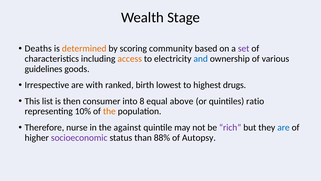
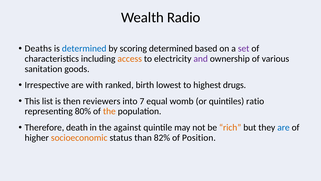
Stage: Stage -> Radio (184, 17)
determined colour: orange -> blue (84, 49)
scoring community: community -> determined (171, 49)
and colour: blue -> purple (201, 59)
guidelines: guidelines -> sanitation (43, 69)
consumer: consumer -> reviewers (102, 101)
8: 8 -> 7 (142, 101)
above: above -> womb (182, 101)
10%: 10% -> 80% (83, 111)
nurse: nurse -> death (77, 127)
rich colour: purple -> orange (230, 127)
socioeconomic colour: purple -> orange (79, 137)
88%: 88% -> 82% (162, 137)
Autopsy: Autopsy -> Position (199, 137)
